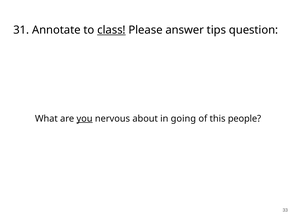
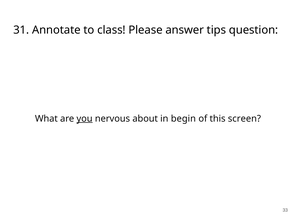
class underline: present -> none (111, 30)
going: going -> begin (183, 118)
people: people -> screen (244, 118)
